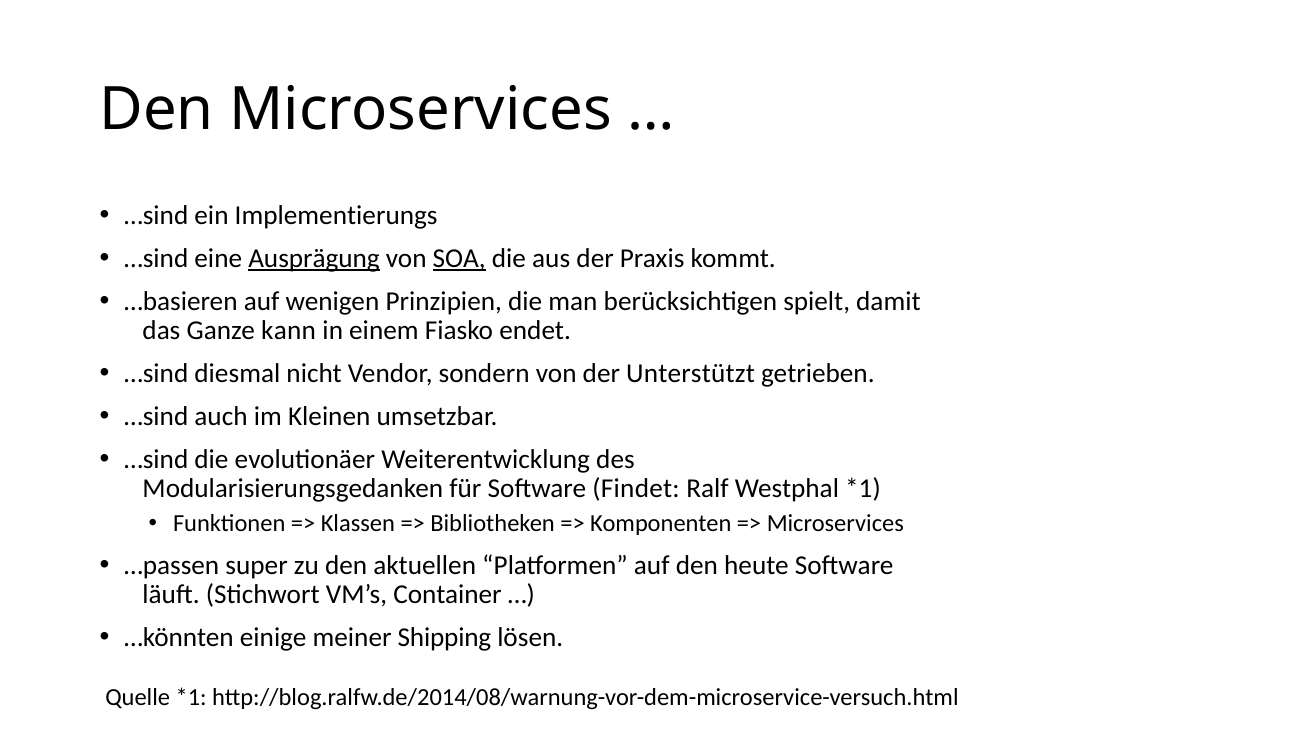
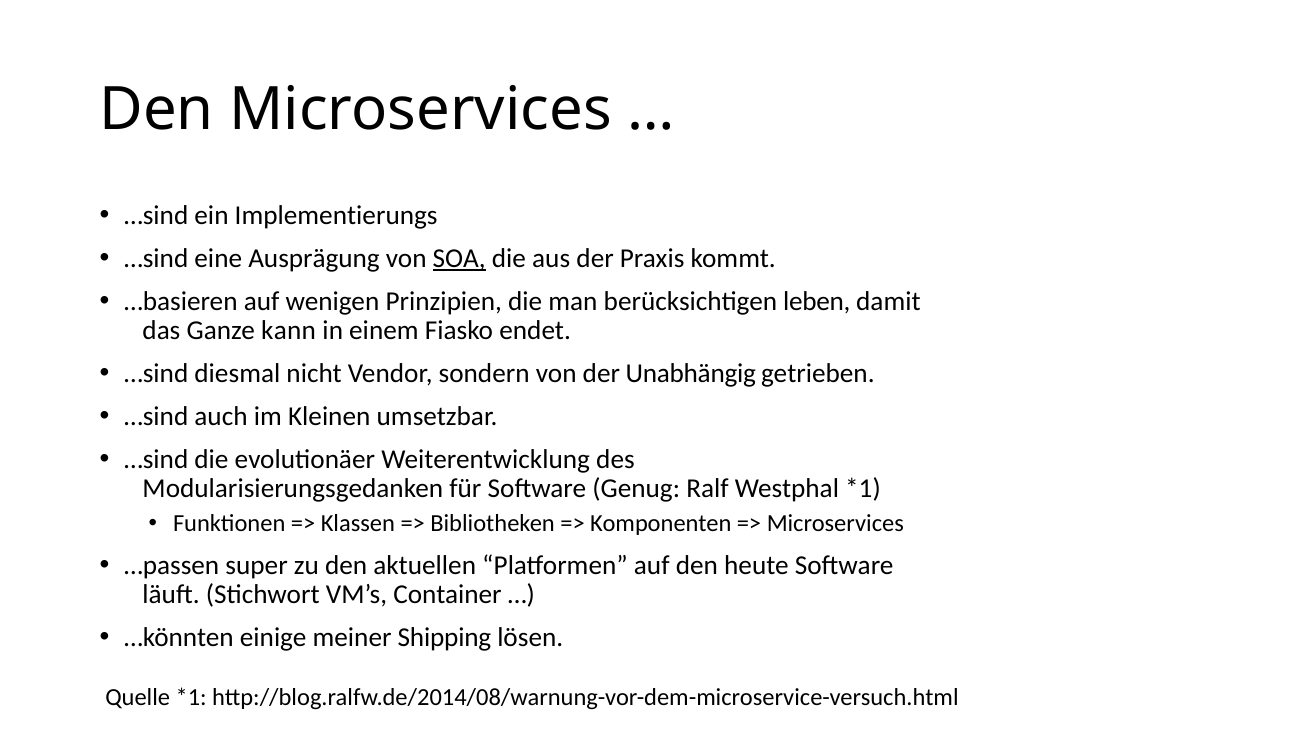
Ausprägung underline: present -> none (314, 258)
spielt: spielt -> leben (817, 301)
Unterstützt: Unterstützt -> Unabhängig (691, 373)
Findet: Findet -> Genug (636, 489)
